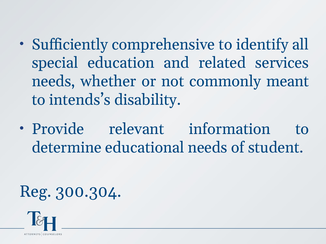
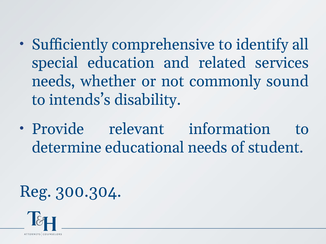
meant: meant -> sound (287, 81)
